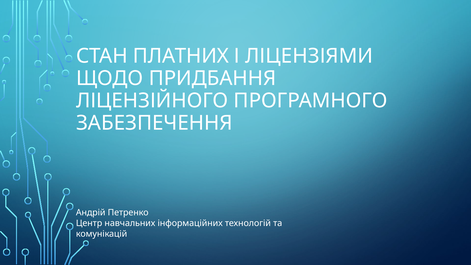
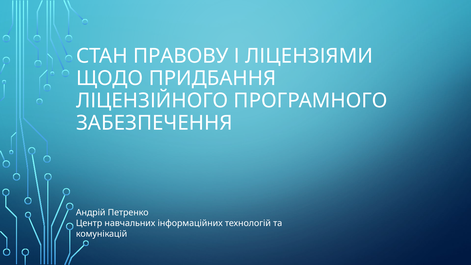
ПЛАТНИХ: ПЛАТНИХ -> ПРАВОВУ (181, 56)
